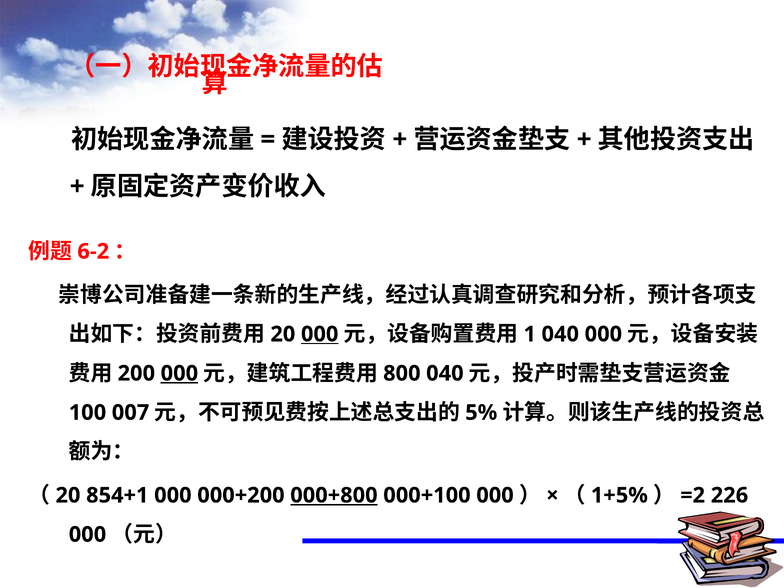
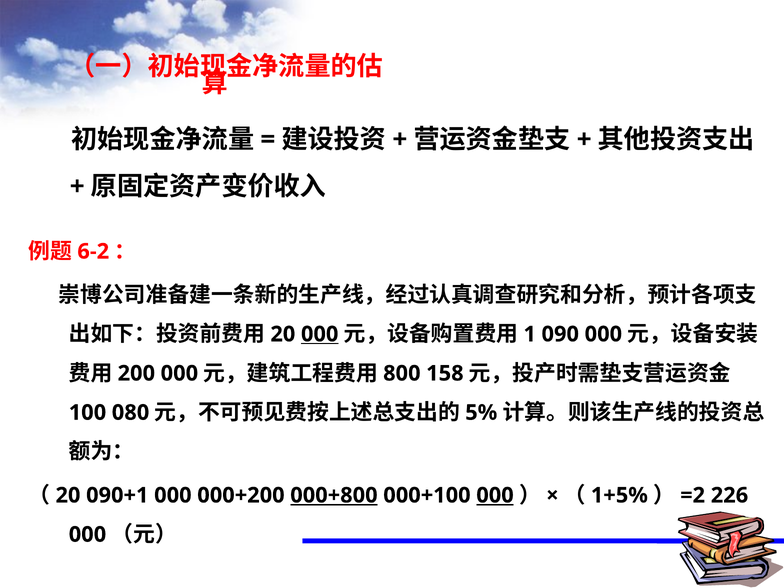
040: 040 -> 090 (560, 334)
000 underline: present -> none (179, 373)
040: 040 -> 158 (445, 373)
007: 007 -> 080 (131, 413)
854+1: 854+1 -> 090+1 (117, 495)
000 underline: none -> present (495, 495)
